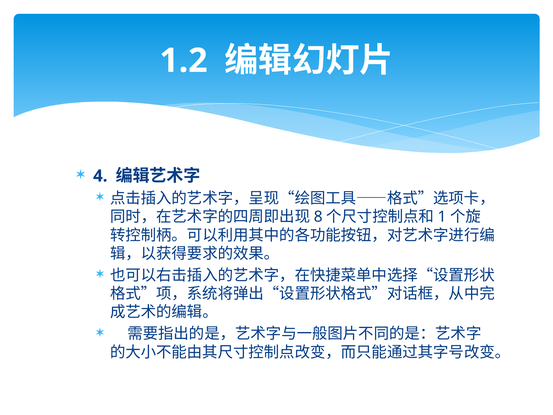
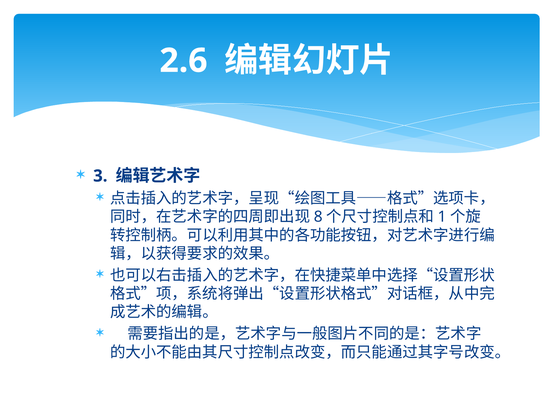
1.2: 1.2 -> 2.6 (183, 61)
4: 4 -> 3 (100, 176)
